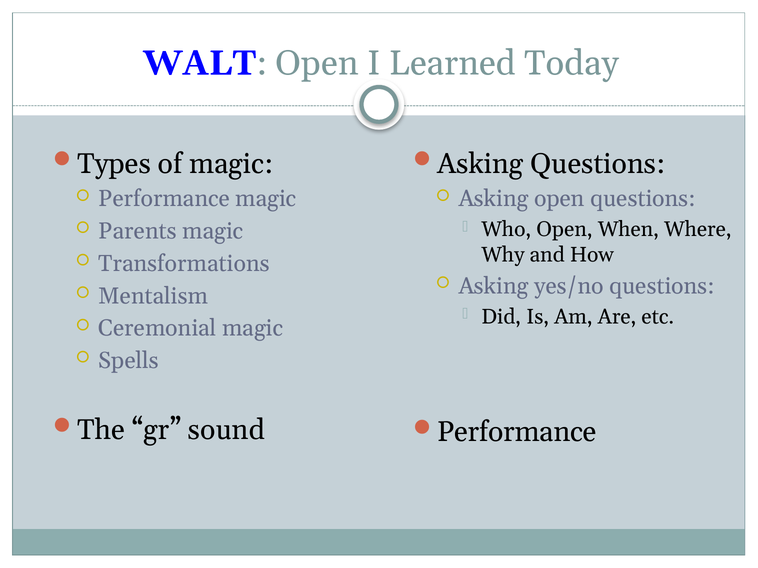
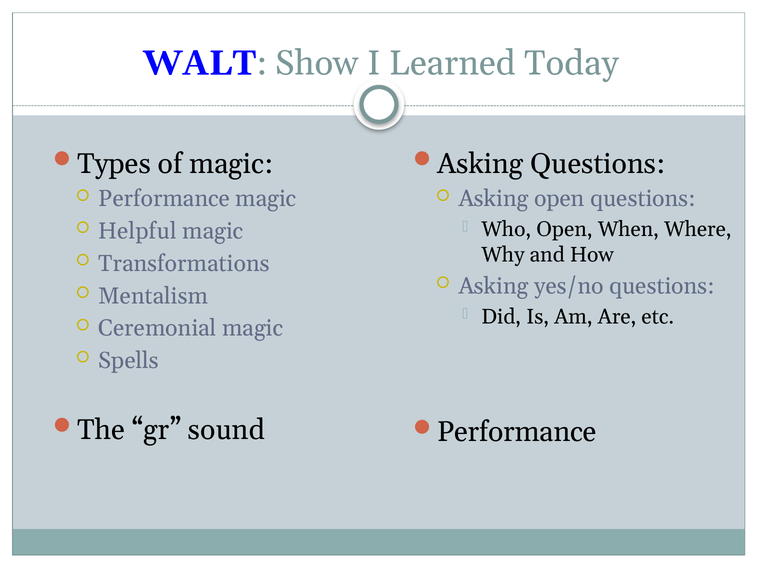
Open: Open -> Show (317, 63)
Parents: Parents -> Helpful (138, 231)
